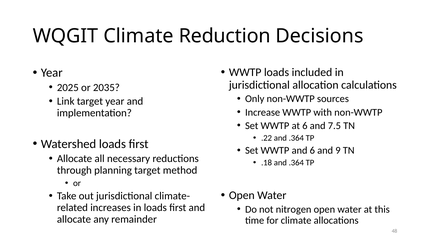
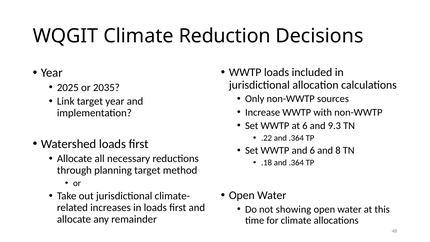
7.5: 7.5 -> 9.3 (334, 126)
9: 9 -> 8 (338, 150)
nitrogen: nitrogen -> showing (294, 209)
